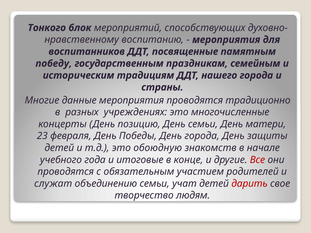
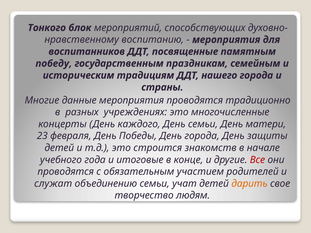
позицию: позицию -> каждого (139, 124)
обоюдную: обоюдную -> строится (158, 148)
дарить colour: red -> orange (250, 184)
